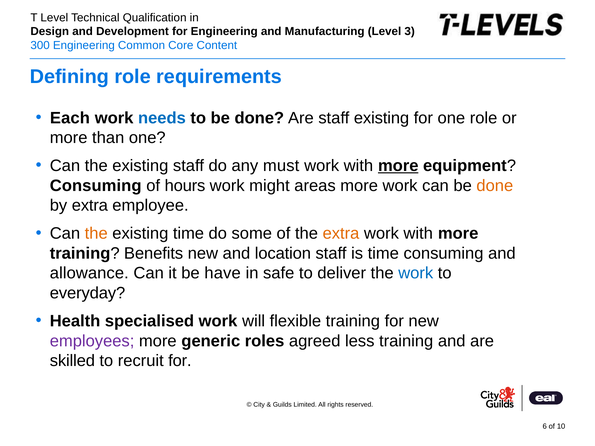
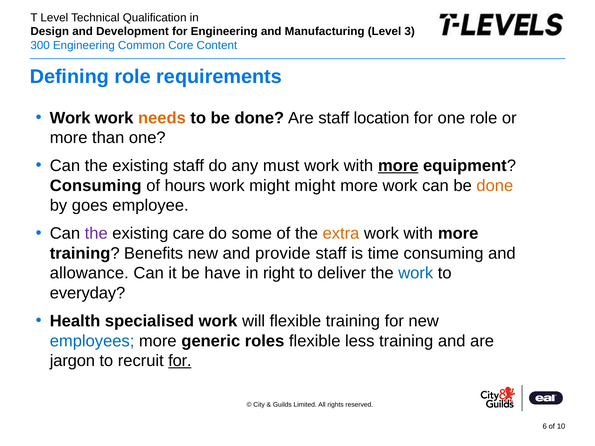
Each: Each -> Work (70, 118)
needs colour: blue -> orange (162, 118)
staff existing: existing -> location (382, 118)
might areas: areas -> might (315, 186)
by extra: extra -> goes (90, 206)
the colour: orange -> purple (96, 234)
existing time: time -> care (189, 234)
location: location -> provide (283, 254)
safe: safe -> right (279, 273)
employees colour: purple -> blue (92, 341)
roles agreed: agreed -> flexible (315, 341)
skilled: skilled -> jargon (72, 361)
for underline: none -> present (180, 361)
